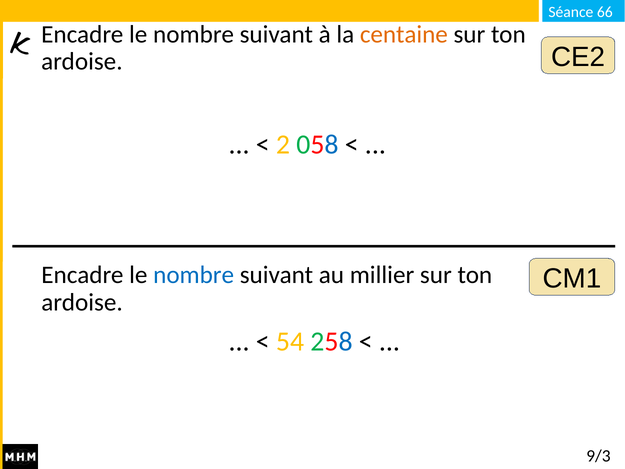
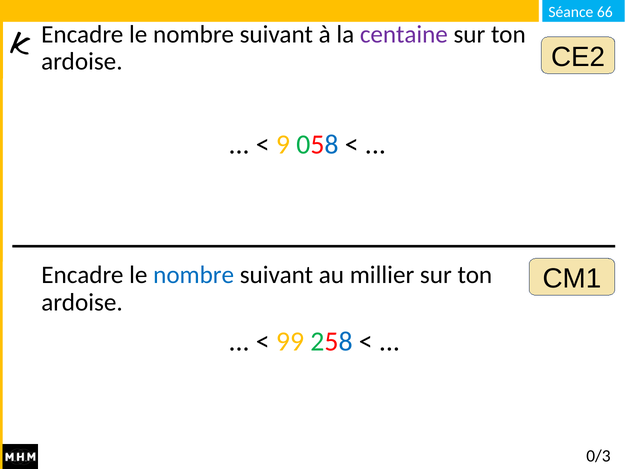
centaine colour: orange -> purple (404, 34)
2: 2 -> 9 (283, 145)
54: 54 -> 99 (290, 342)
9/3: 9/3 -> 0/3 (598, 456)
